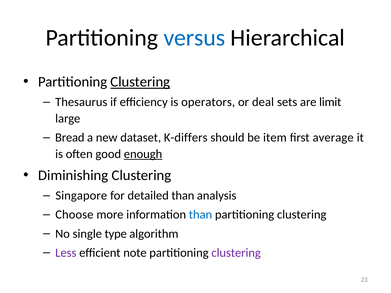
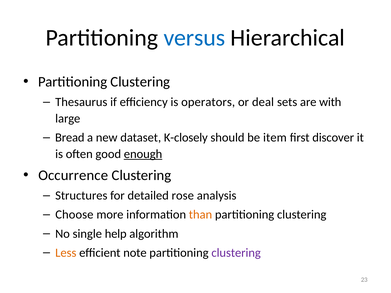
Clustering underline: present -> none (140, 82)
limit: limit -> with (330, 102)
K-differs: K-differs -> K-closely (186, 138)
average: average -> discover (333, 138)
Diminishing: Diminishing -> Occurrence (73, 175)
Singapore: Singapore -> Structures (81, 196)
detailed than: than -> rose (183, 196)
than colour: blue -> orange (200, 215)
type: type -> help (116, 234)
Less colour: purple -> orange (66, 253)
